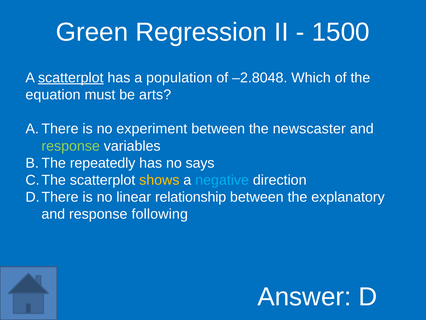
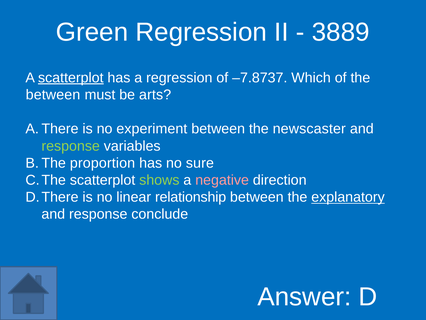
1500: 1500 -> 3889 (341, 32)
a population: population -> regression (179, 78)
–2.8048: –2.8048 -> –7.8737 (260, 78)
equation: equation -> between (53, 95)
repeatedly: repeatedly -> proportion (103, 163)
says: says -> sure (200, 163)
shows colour: yellow -> light green (159, 180)
negative colour: light blue -> pink (222, 180)
explanatory underline: none -> present (348, 197)
following: following -> conclude (160, 214)
